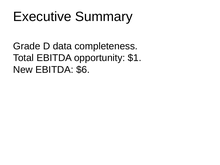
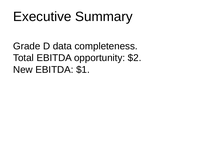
$1: $1 -> $2 (135, 58)
$6: $6 -> $1 (83, 70)
